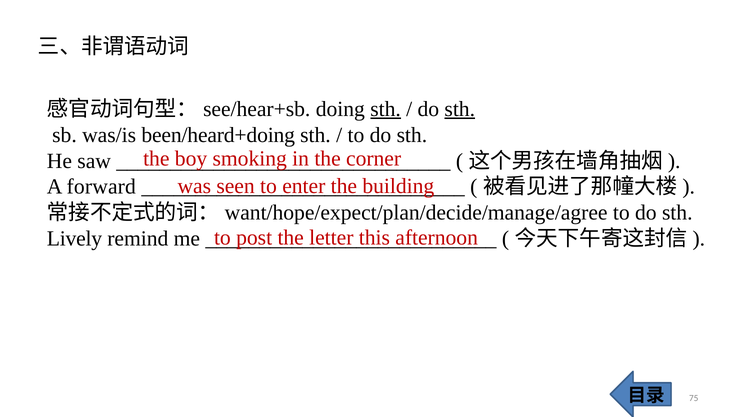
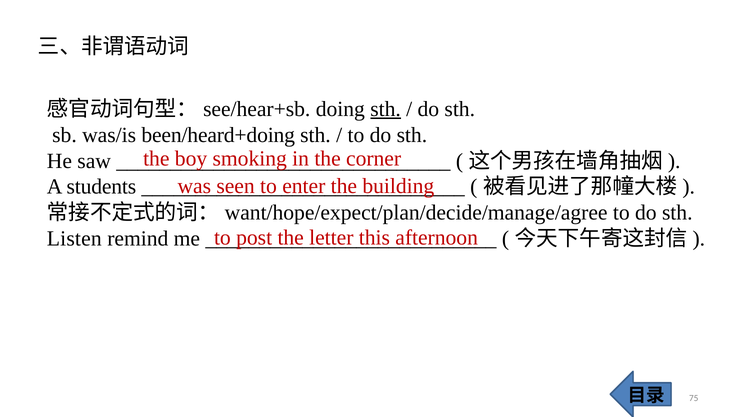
sth underline: present -> none (460, 109)
forward: forward -> students (101, 187)
Lively: Lively -> Listen (74, 239)
